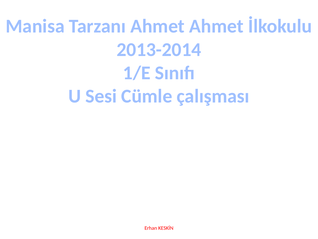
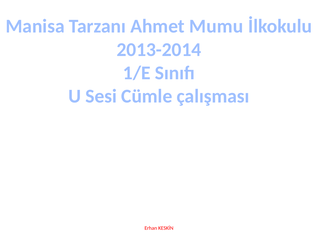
Ahmet Ahmet: Ahmet -> Mumu (216, 26)
